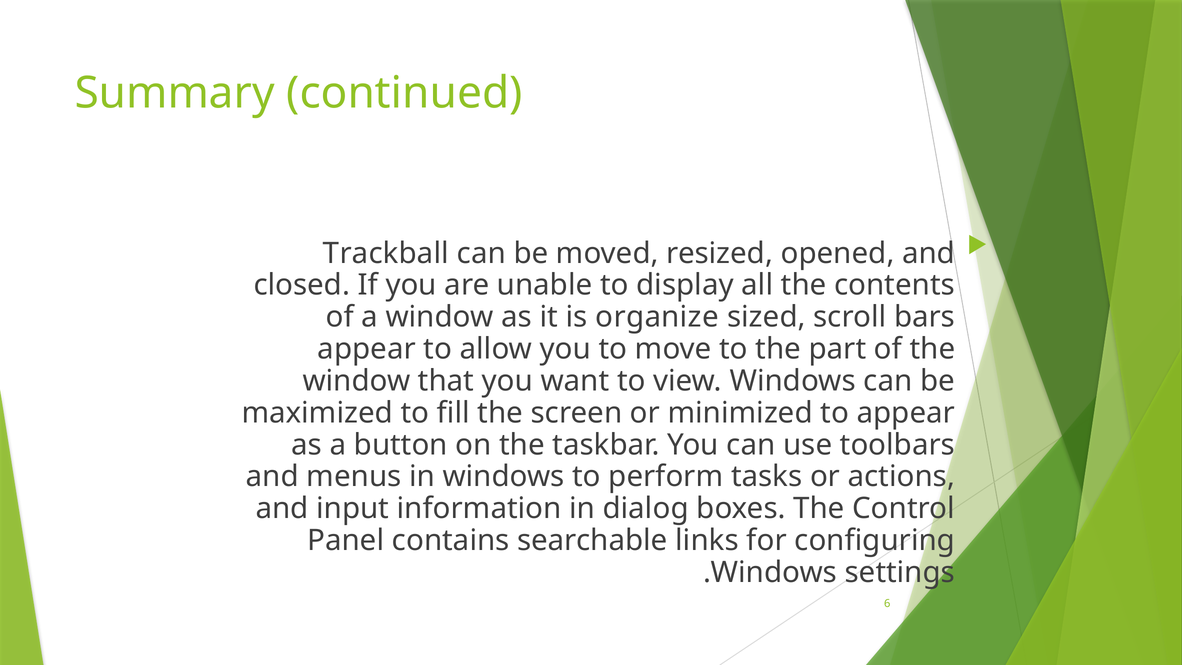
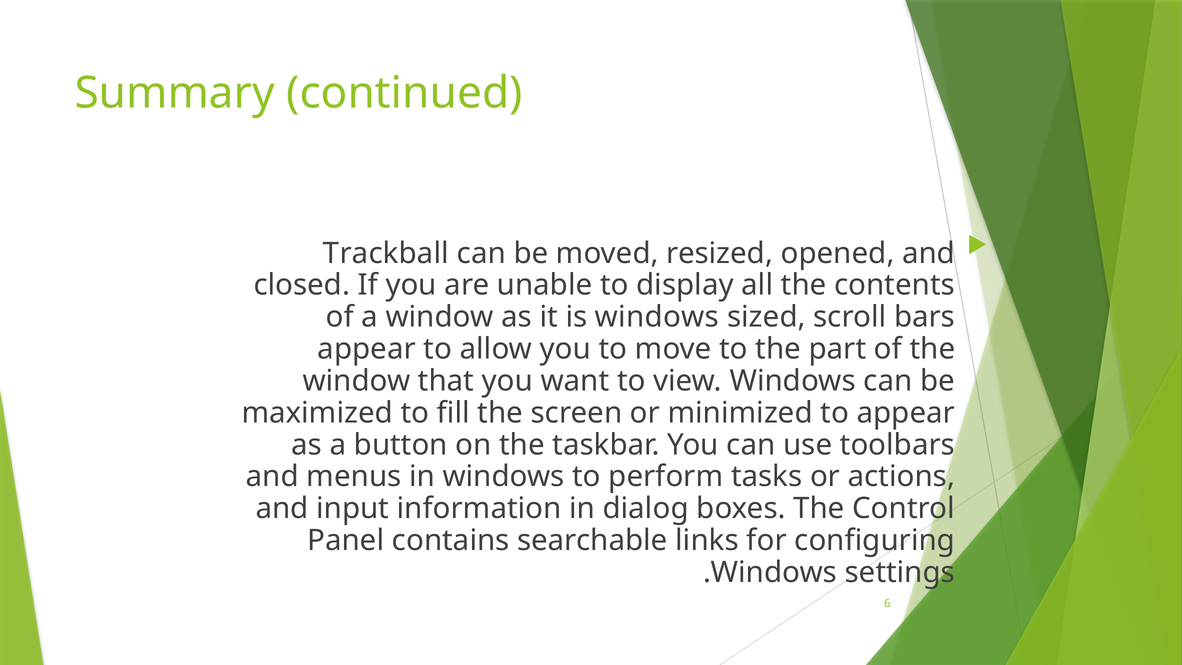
is organize: organize -> windows (657, 317)
